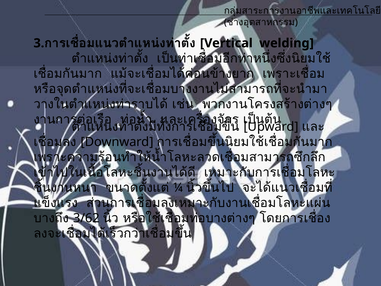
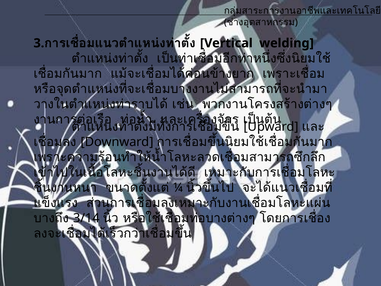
3/62: 3/62 -> 3/14 (86, 218)
